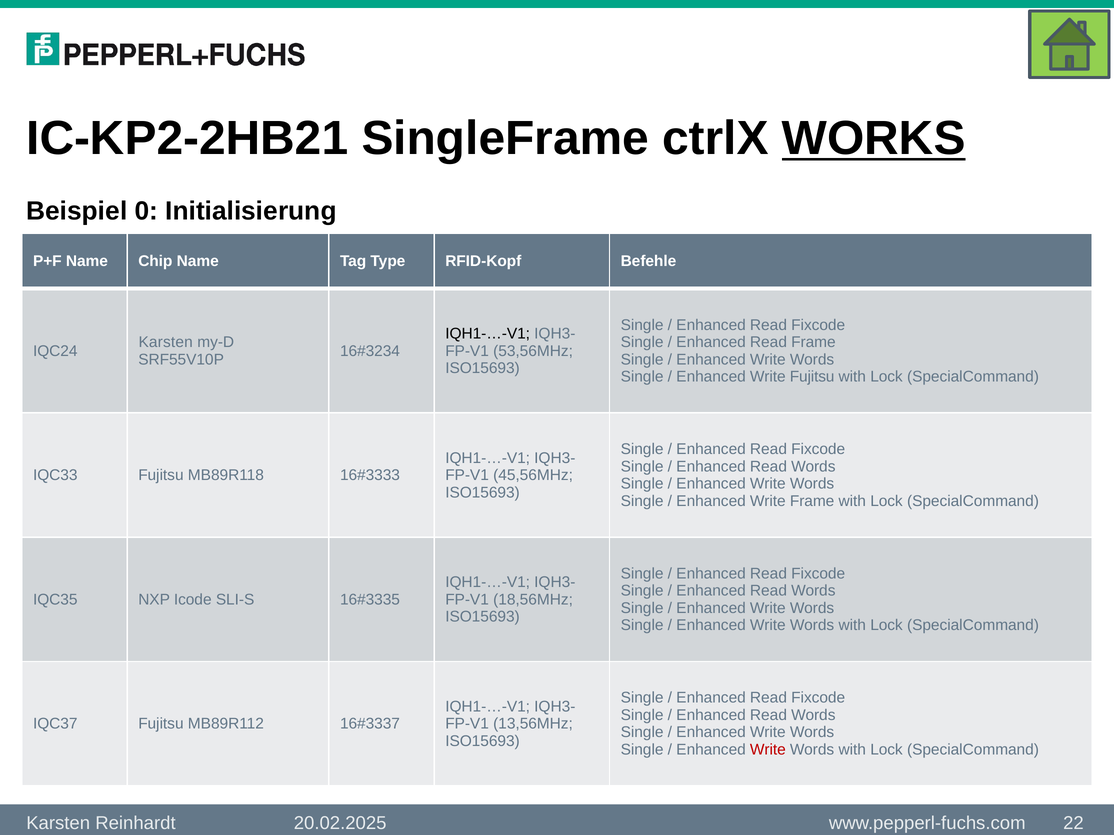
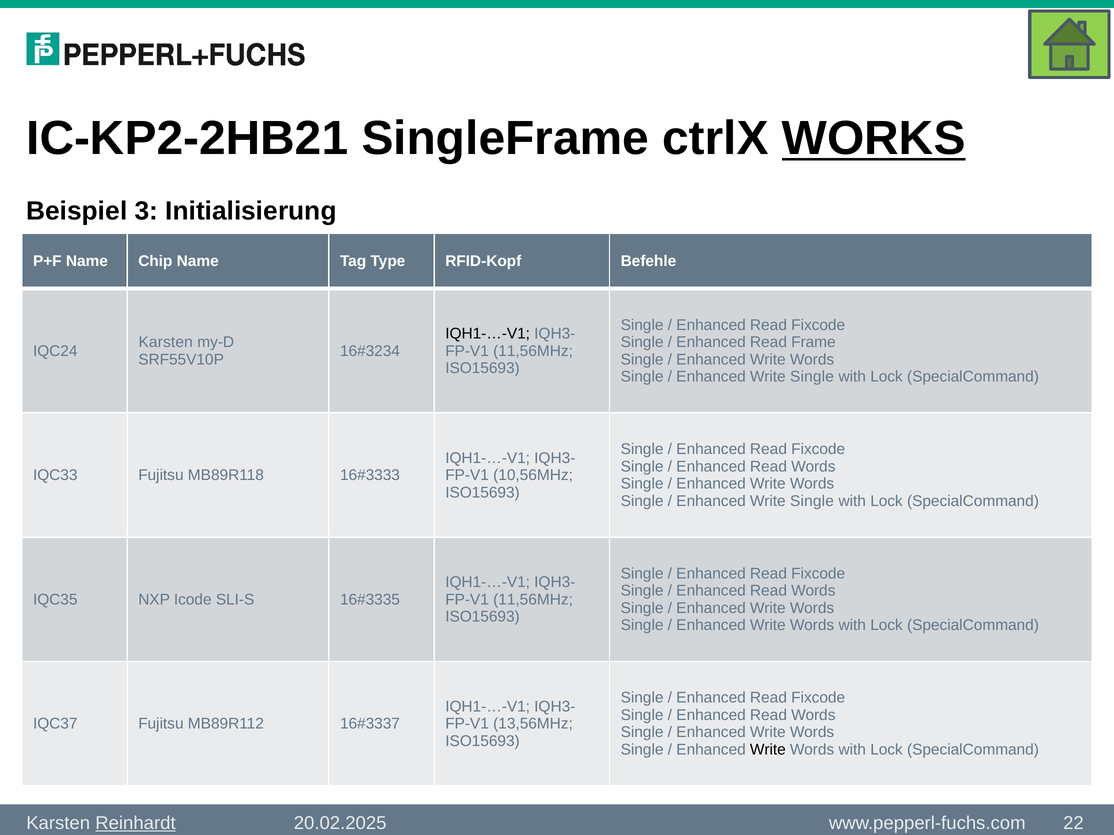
0: 0 -> 3 (146, 211)
53,56MHz: 53,56MHz -> 11,56MHz (533, 351)
Fujitsu: Fujitsu -> Single (812, 377)
45,56MHz: 45,56MHz -> 10,56MHz (533, 475)
Frame: Frame -> Single (812, 501)
18,56MHz: 18,56MHz -> 11,56MHz (533, 600)
Write colour: red -> black (768, 750)
Reinhardt underline: none -> present (135, 824)
